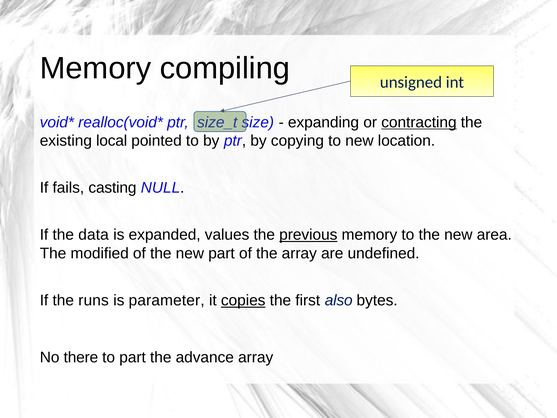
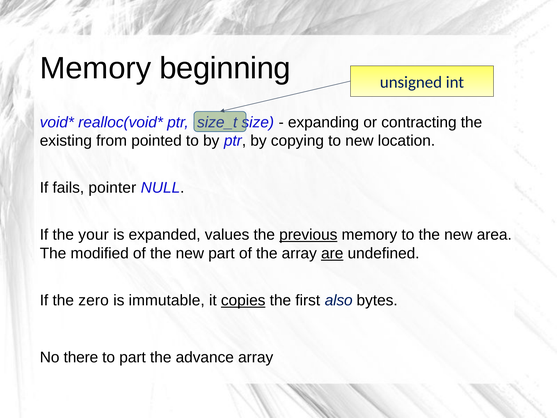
compiling: compiling -> beginning (225, 68)
contracting underline: present -> none (419, 122)
local: local -> from (112, 141)
casting: casting -> pointer (112, 188)
data: data -> your (94, 235)
are underline: none -> present (332, 253)
runs: runs -> zero (94, 300)
parameter: parameter -> immutable (167, 300)
